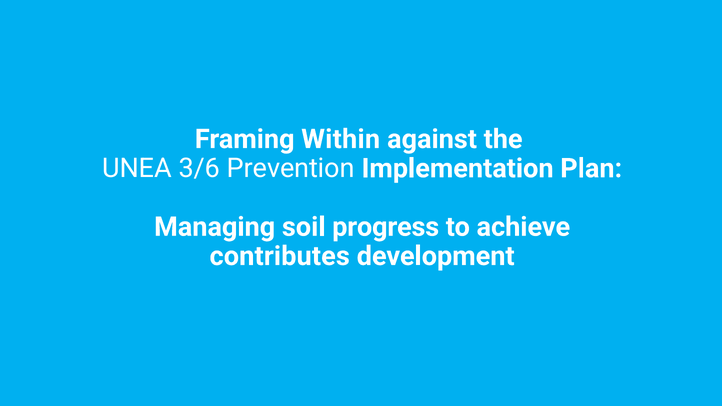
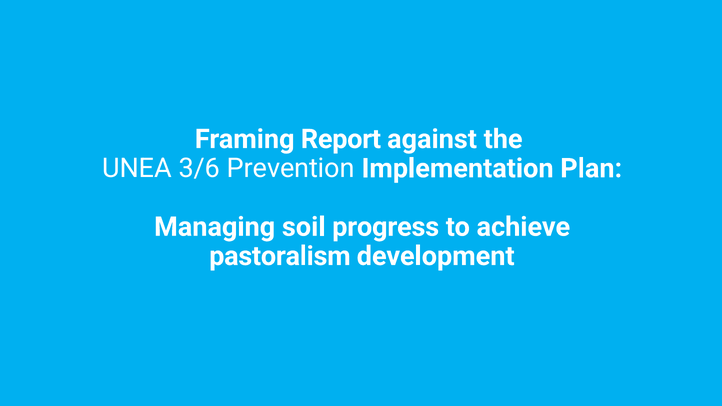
Within: Within -> Report (341, 139)
contributes: contributes -> pastoralism (280, 256)
